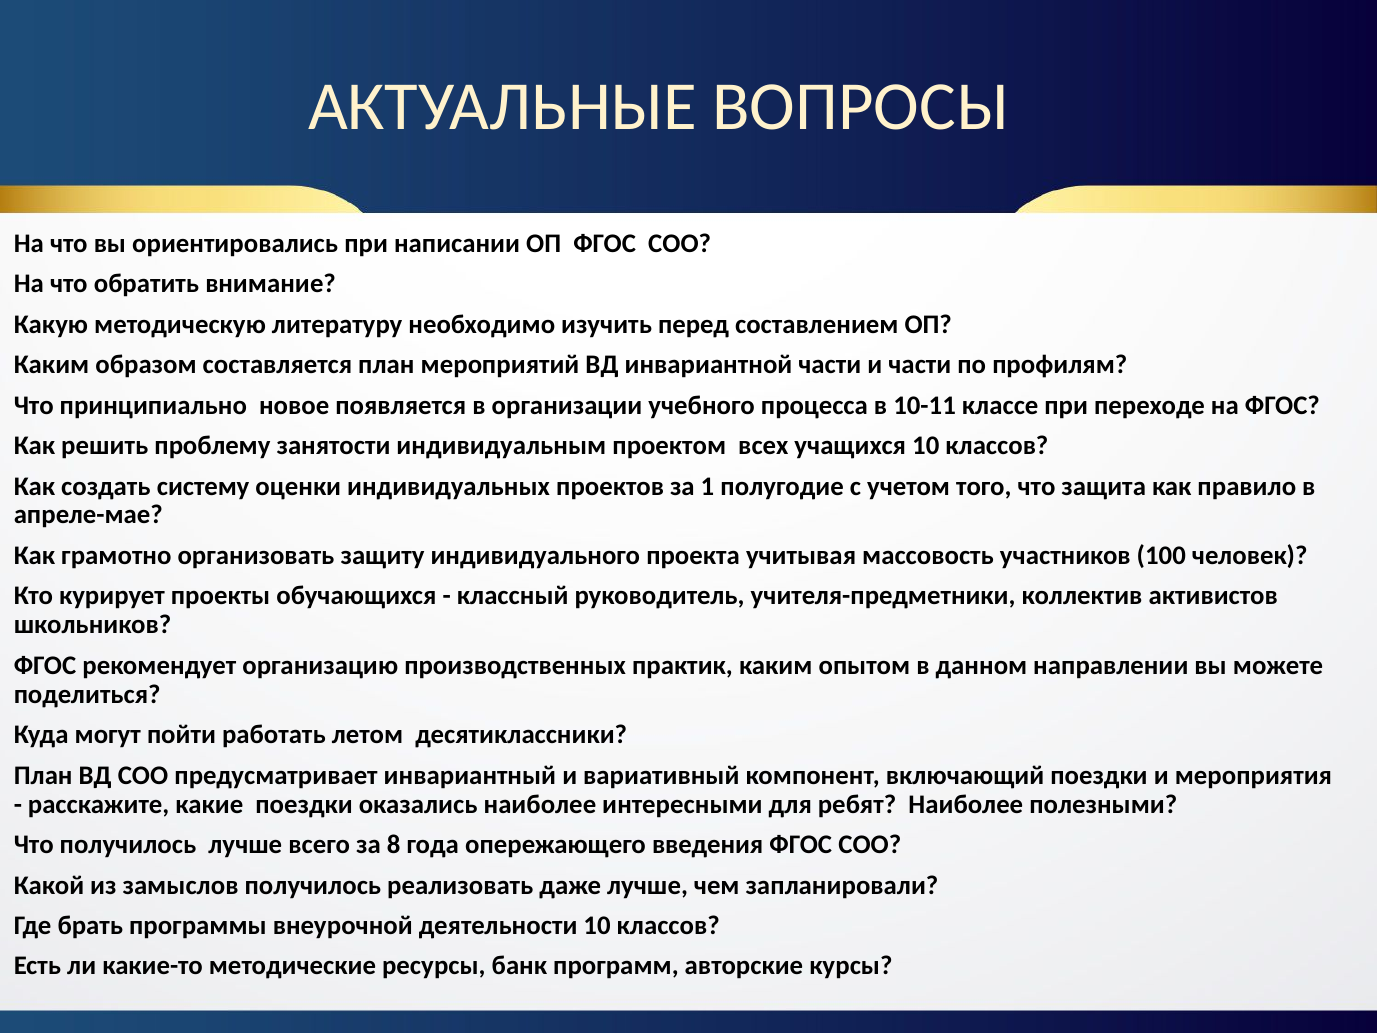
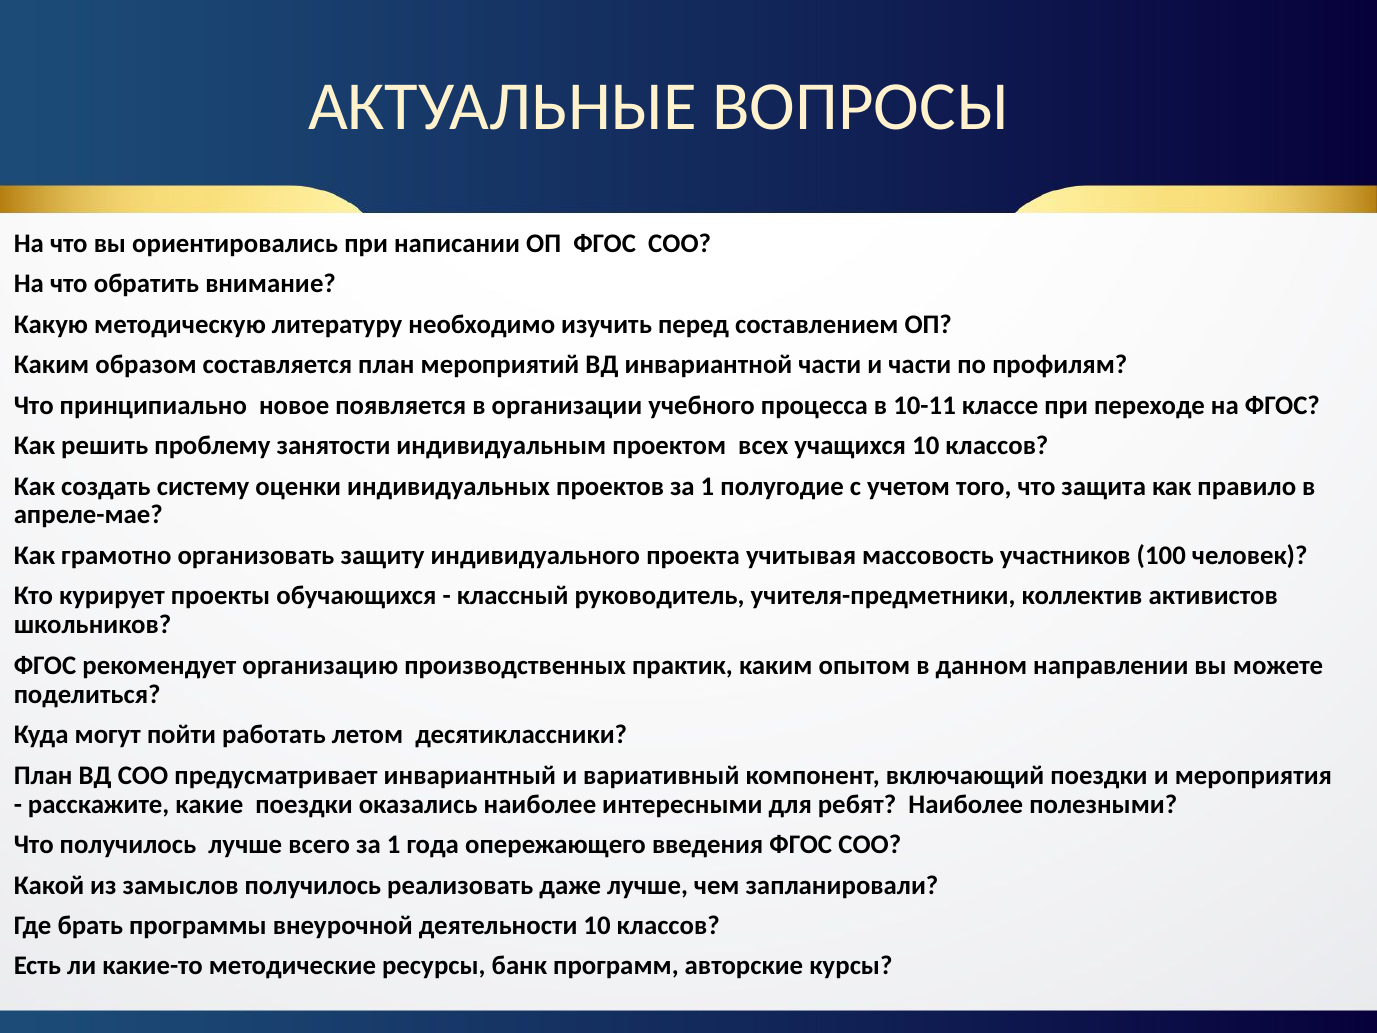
всего за 8: 8 -> 1 (394, 845)
